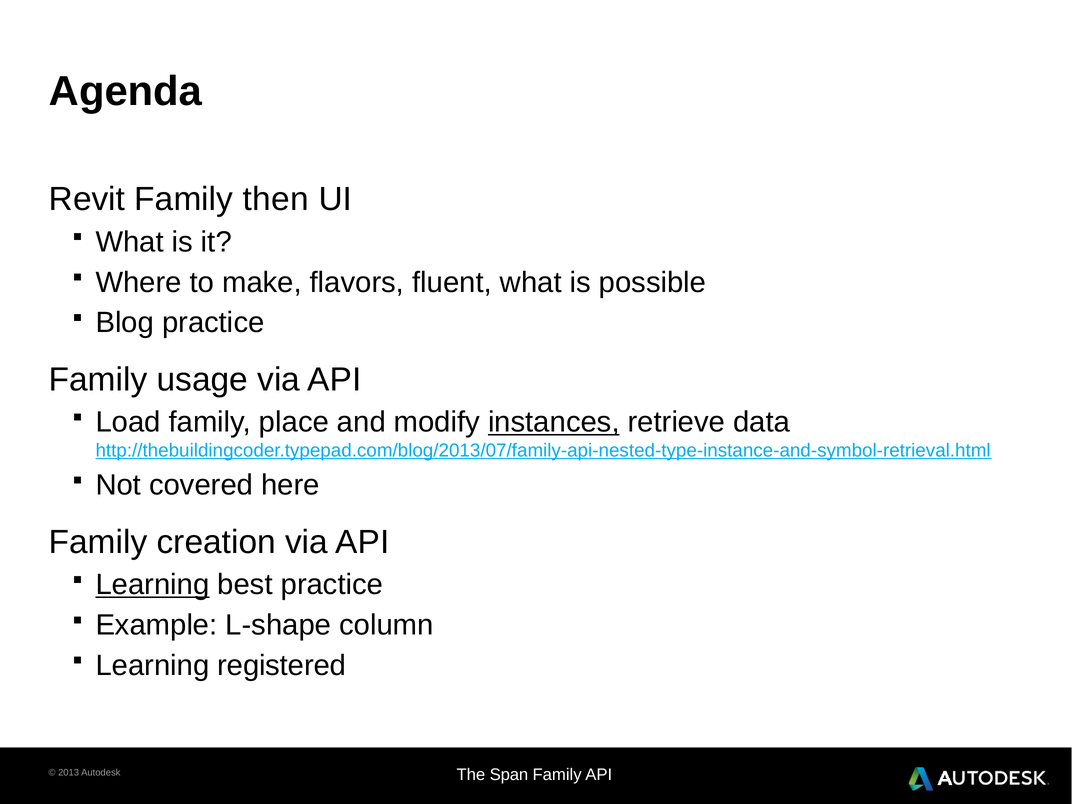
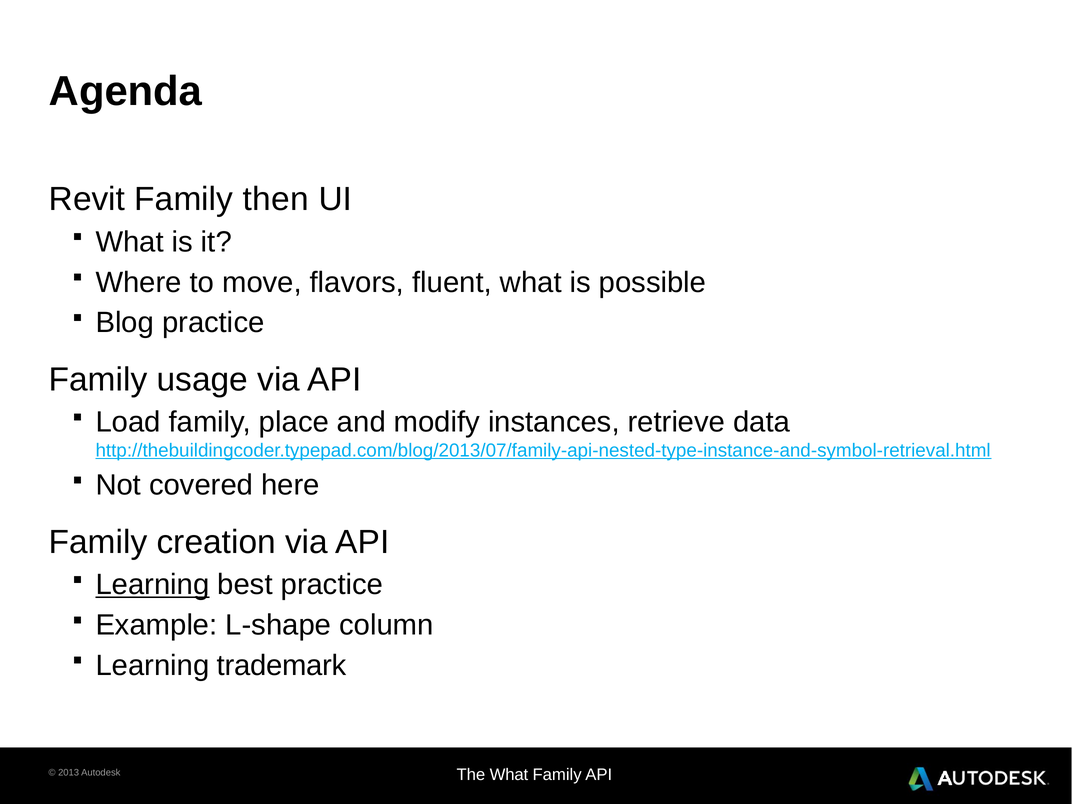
make: make -> move (262, 282)
instances underline: present -> none (554, 422)
registered: registered -> trademark (282, 665)
Span: Span -> What (509, 775)
